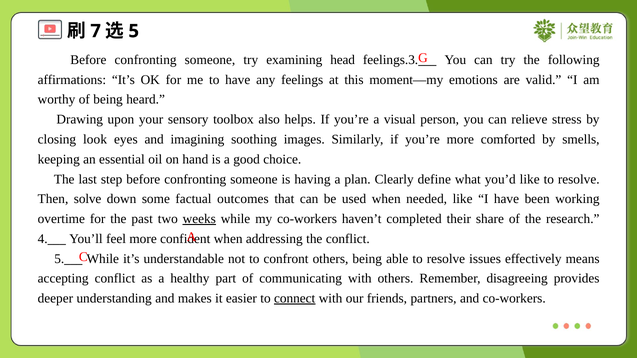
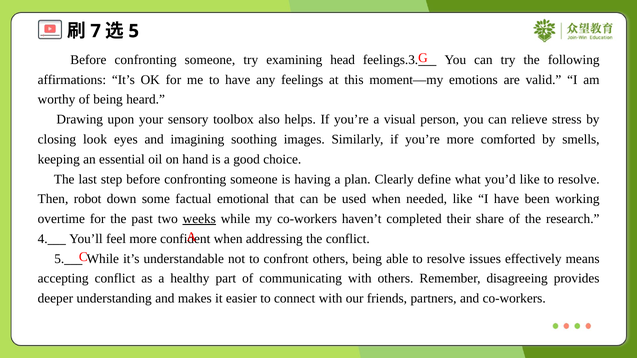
solve: solve -> robot (88, 199)
outcomes: outcomes -> emotional (243, 199)
connect underline: present -> none (295, 299)
